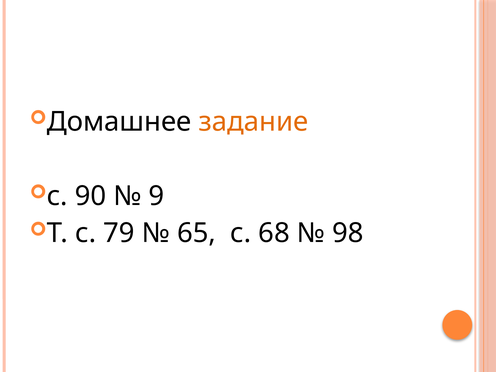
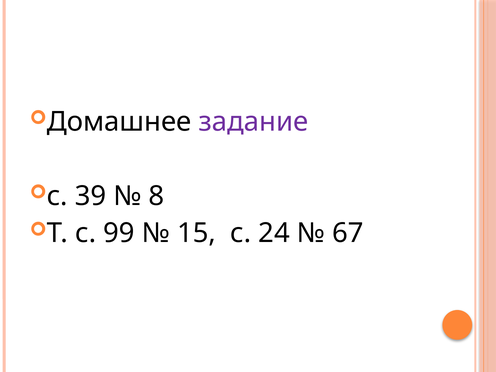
задание colour: orange -> purple (254, 122)
90: 90 -> 39 (91, 196)
9: 9 -> 8 (157, 196)
79: 79 -> 99 (119, 233)
65: 65 -> 15 (197, 233)
68: 68 -> 24 (274, 233)
98: 98 -> 67 (348, 233)
